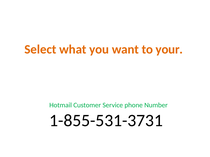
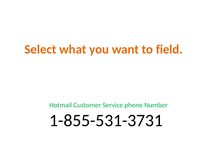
your: your -> field (169, 50)
